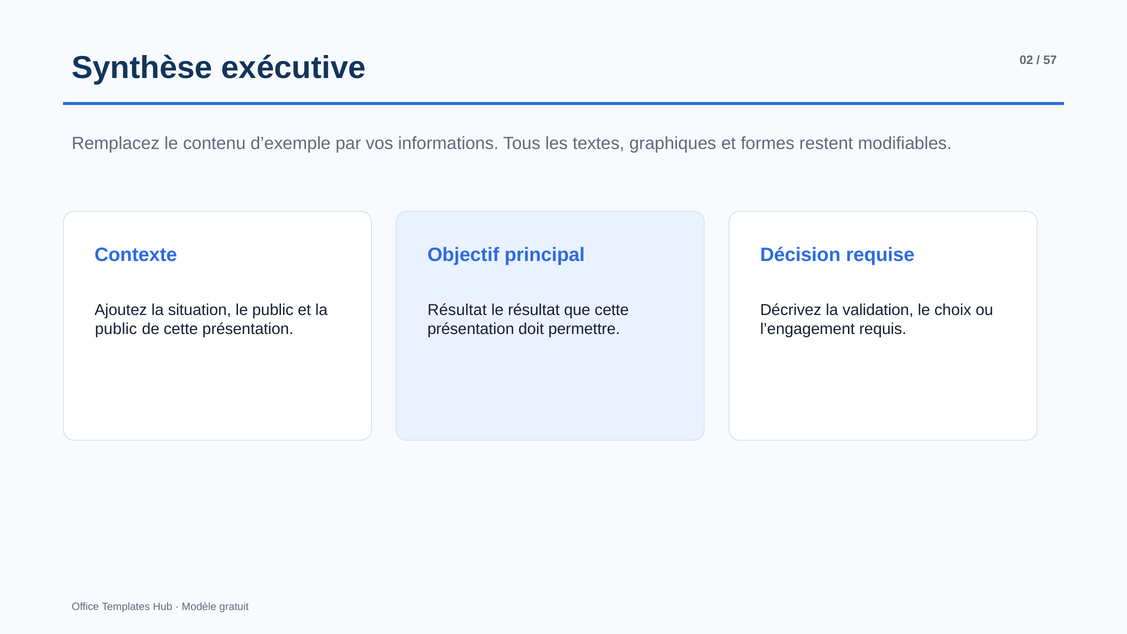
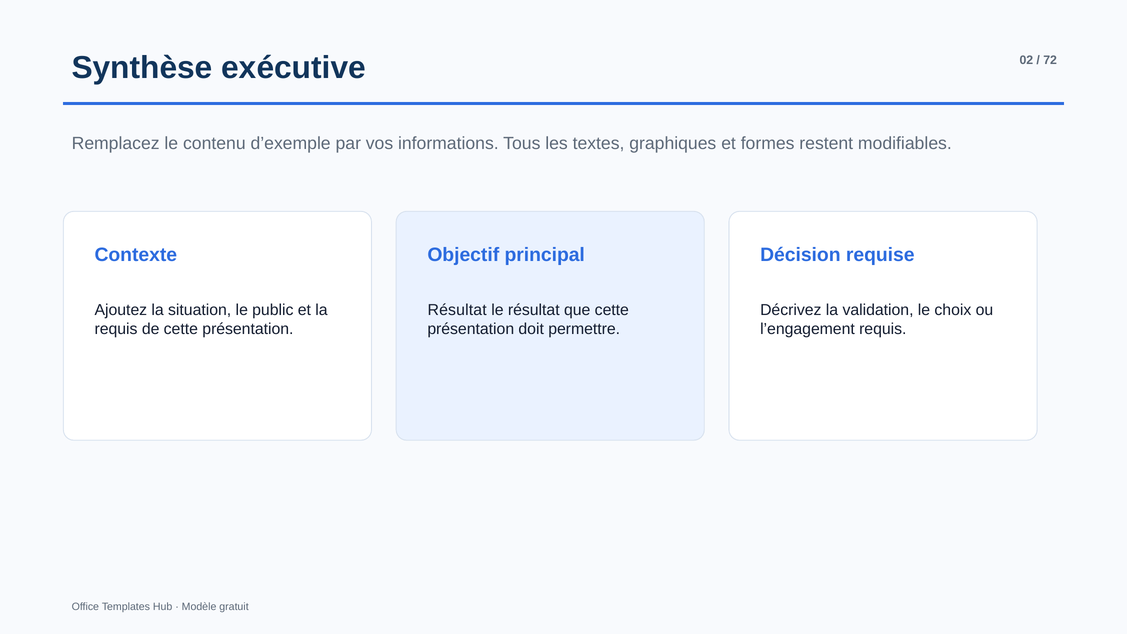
57: 57 -> 72 (1050, 60)
public: public -> requis (116, 329)
